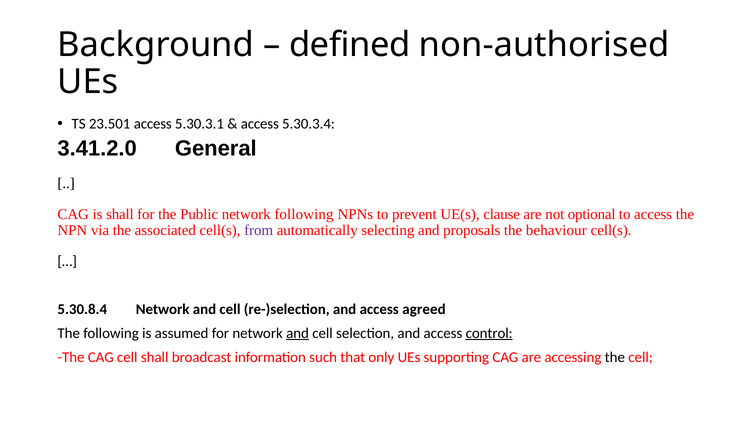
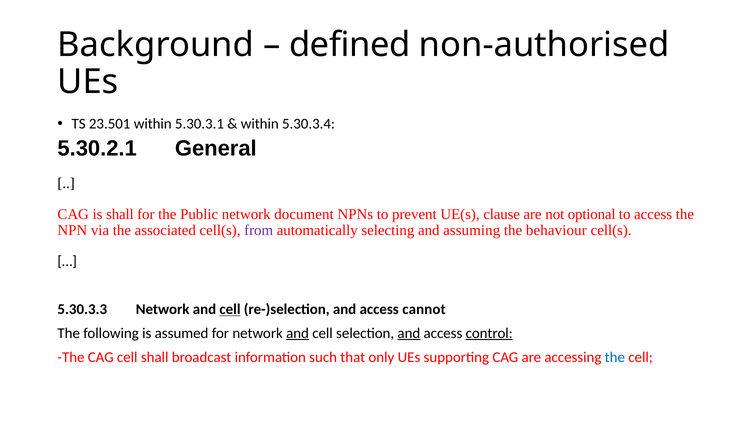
23.501 access: access -> within (153, 124)
access: access -> within (260, 124)
3.41.2.0: 3.41.2.0 -> 5.30.2.1 (97, 148)
network following: following -> document (304, 214)
proposals: proposals -> assuming (472, 230)
5.30.8.4: 5.30.8.4 -> 5.30.3.3 (82, 309)
cell underline: none -> present (230, 309)
agreed: agreed -> cannot (424, 309)
and underline: none -> present (409, 333)
the colour: black -> blue (615, 357)
